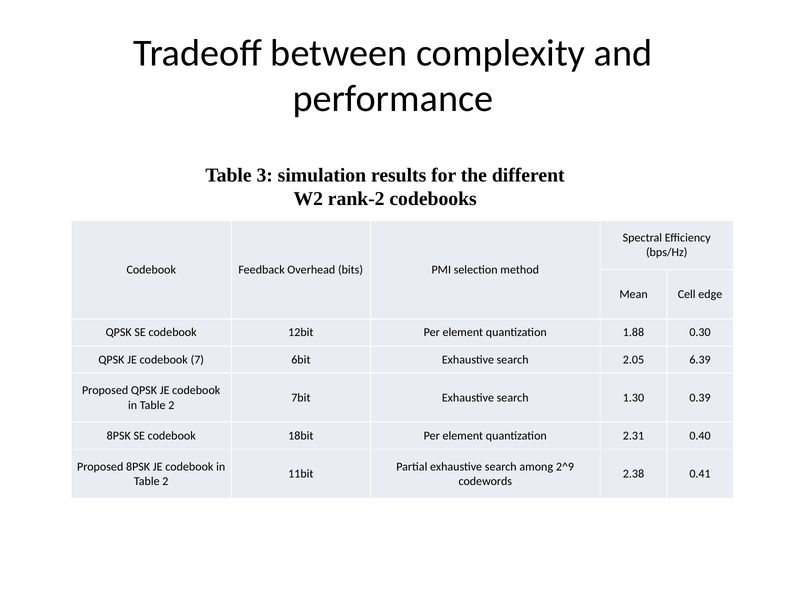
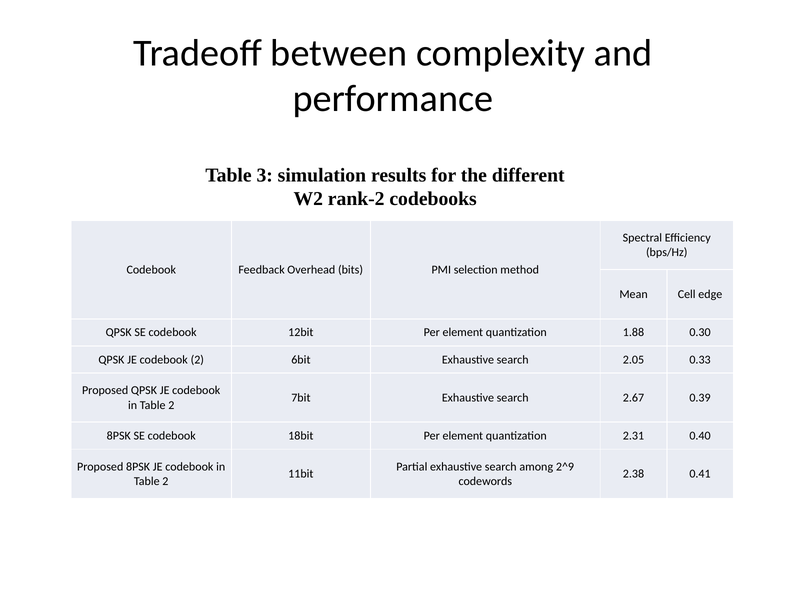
codebook 7: 7 -> 2 (197, 360)
6.39: 6.39 -> 0.33 (700, 360)
1.30: 1.30 -> 2.67 (633, 398)
